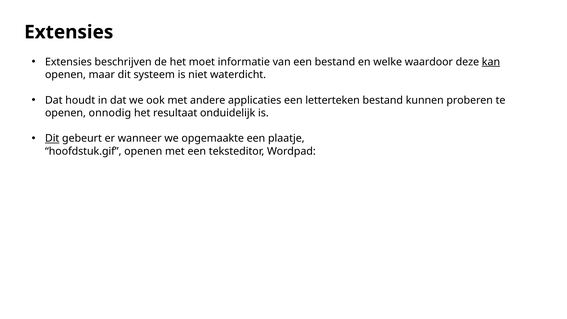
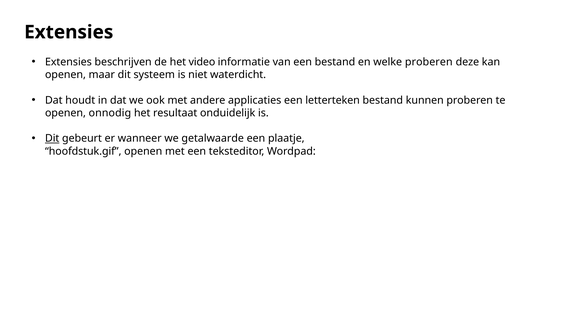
moet: moet -> video (202, 62)
welke waardoor: waardoor -> proberen (429, 62)
kan underline: present -> none (491, 62)
opgemaakte: opgemaakte -> getalwaarde (213, 138)
